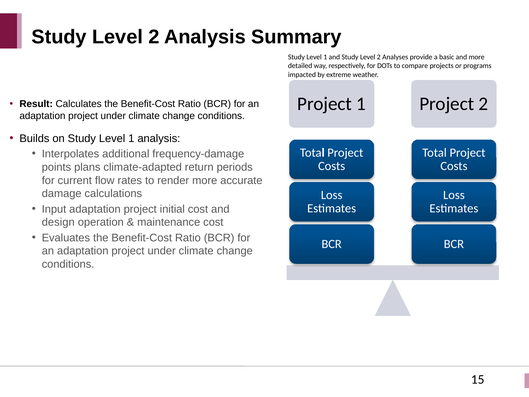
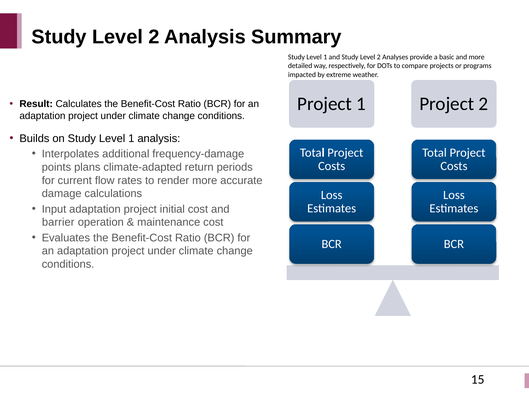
design: design -> barrier (58, 222)
